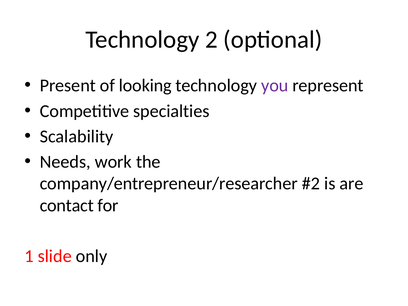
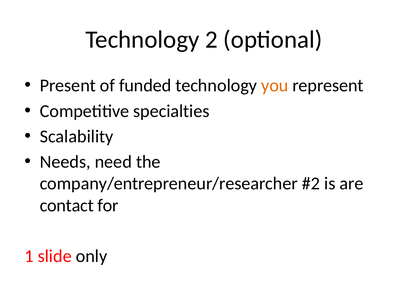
looking: looking -> funded (145, 86)
you colour: purple -> orange (275, 86)
work: work -> need (113, 162)
